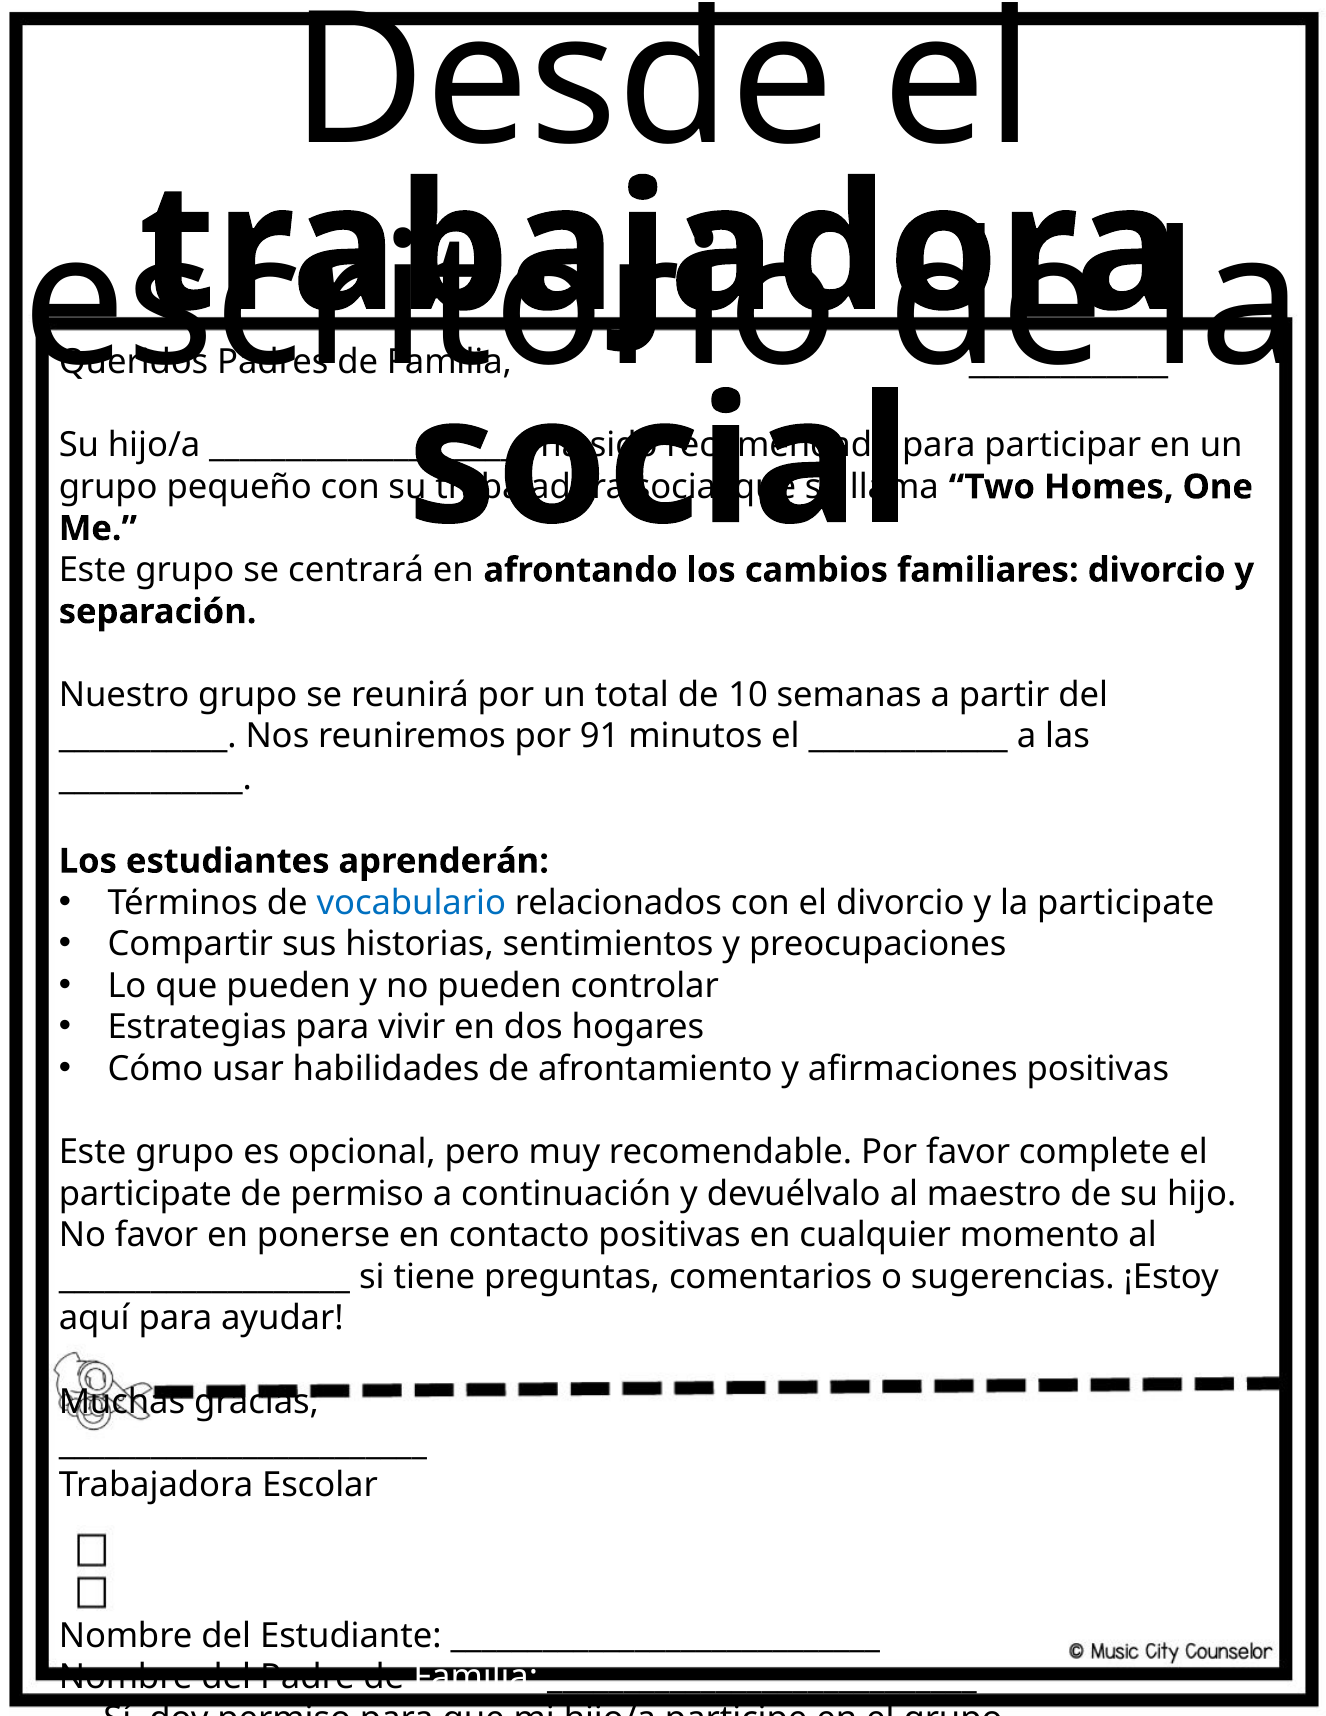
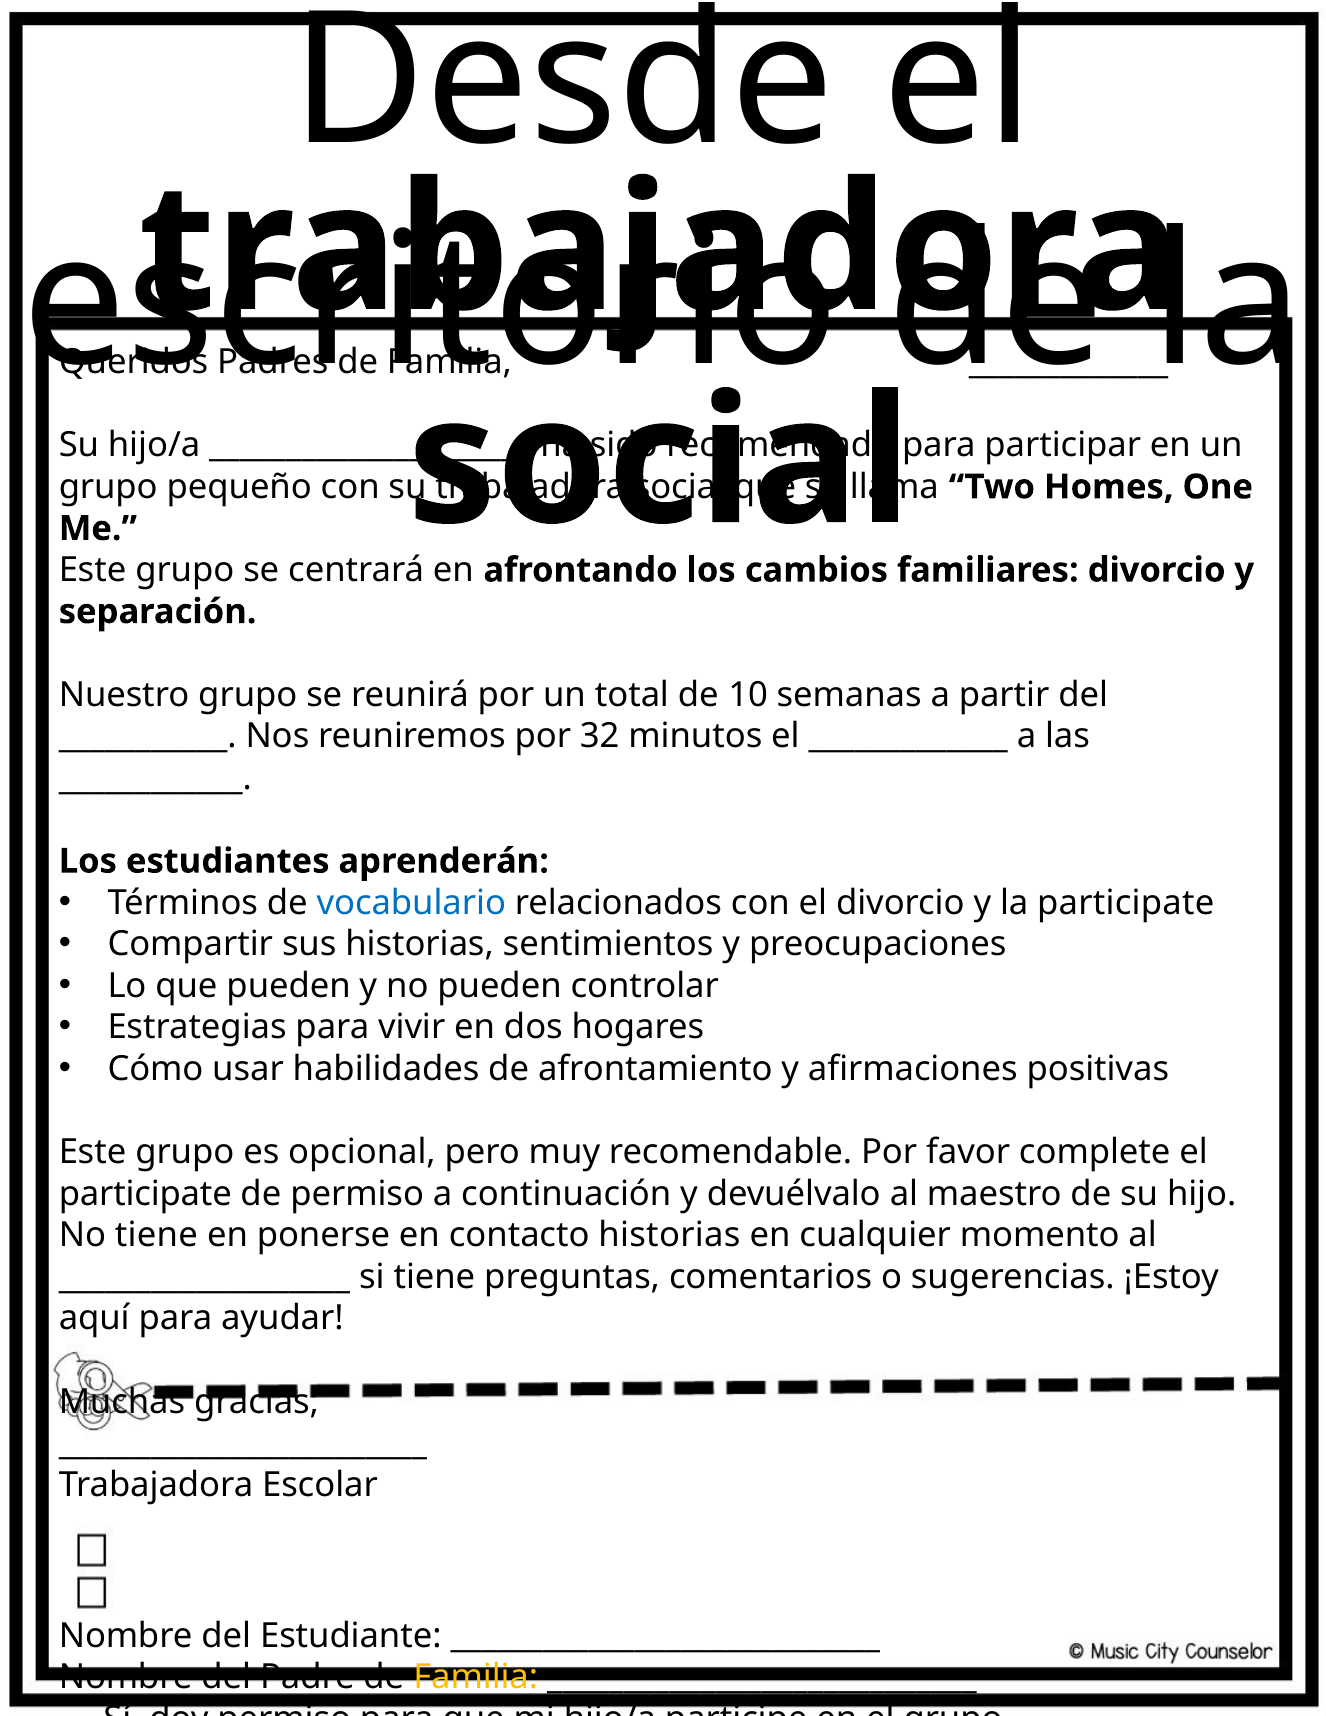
91: 91 -> 32 (600, 736)
No favor: favor -> tiene (156, 1235)
contacto positivas: positivas -> historias (669, 1235)
Familia colour: white -> yellow (476, 1677)
